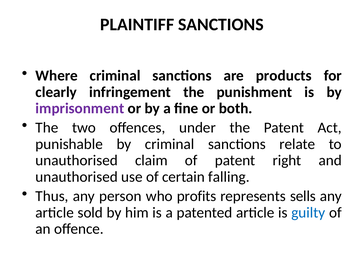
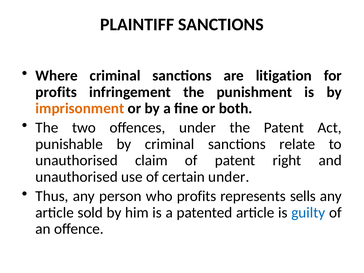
products: products -> litigation (284, 76)
clearly: clearly -> profits (56, 92)
imprisonment colour: purple -> orange (80, 108)
certain falling: falling -> under (229, 177)
